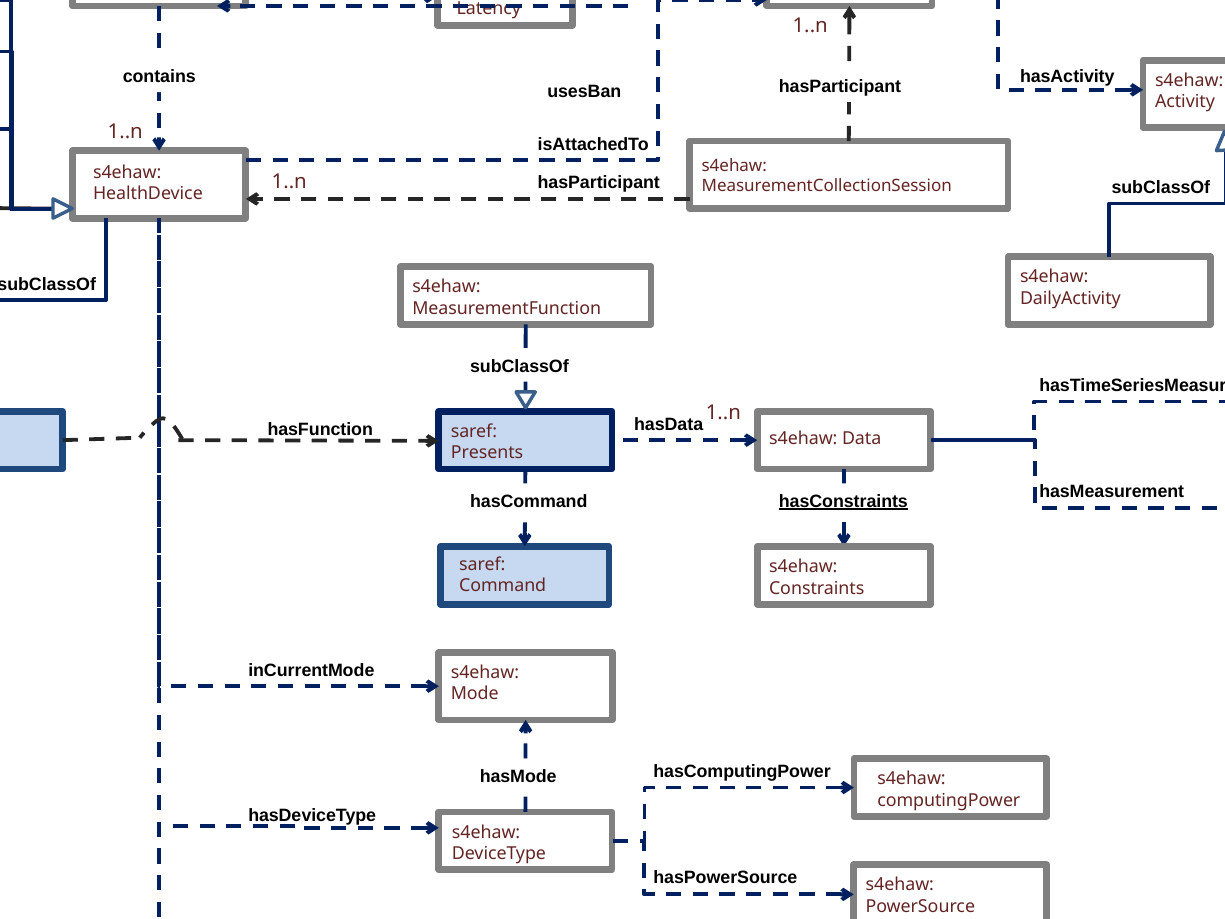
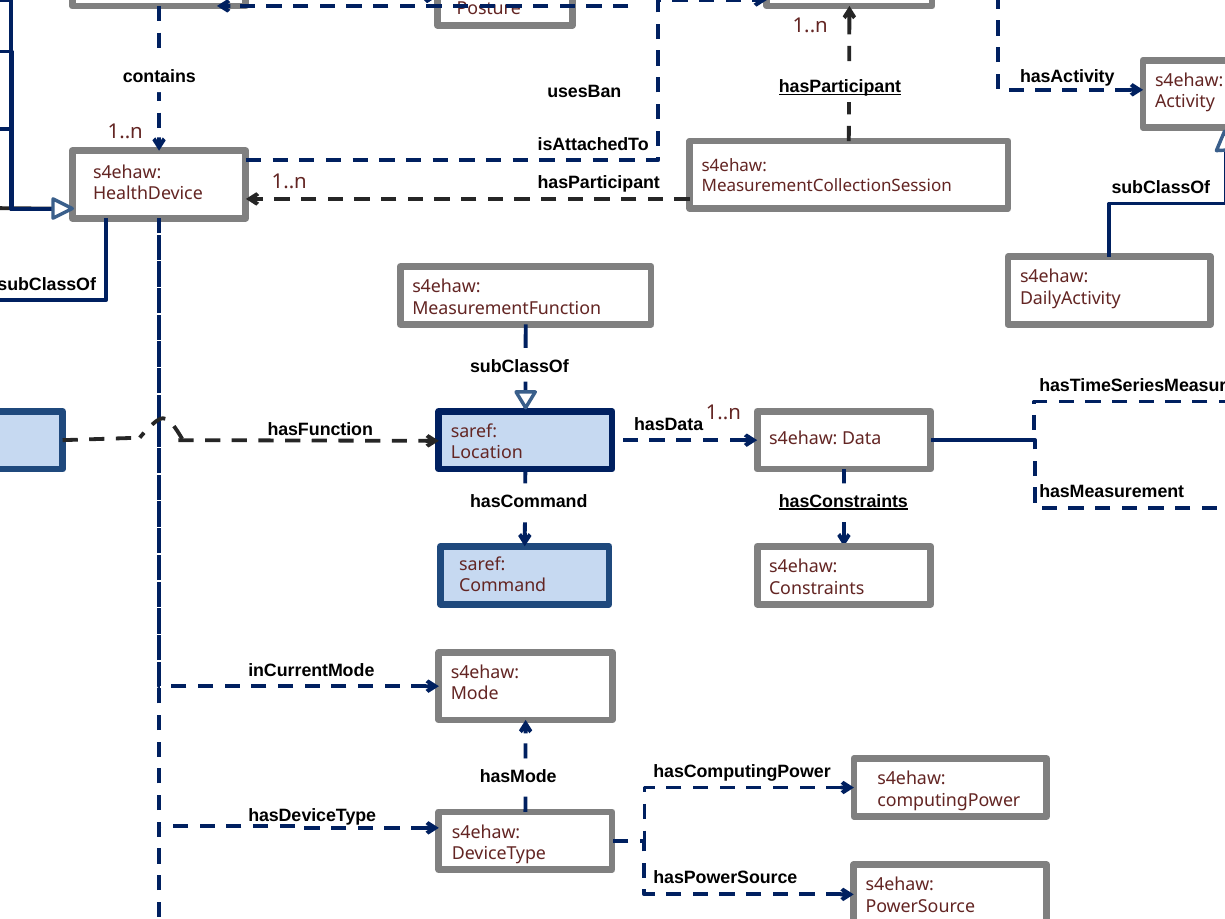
Latency: Latency -> Posture (489, 9)
hasParticipant underline: none -> present (840, 86)
Presents: Presents -> Location (487, 453)
